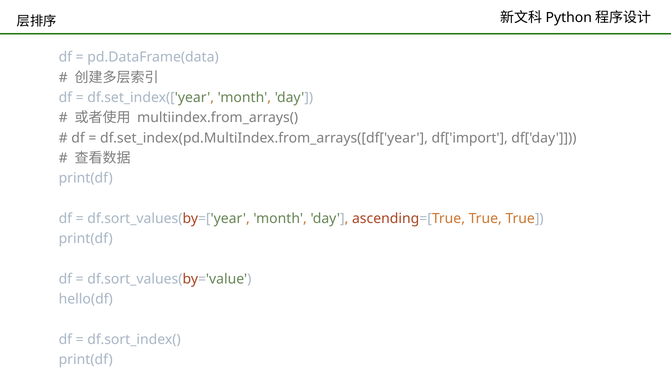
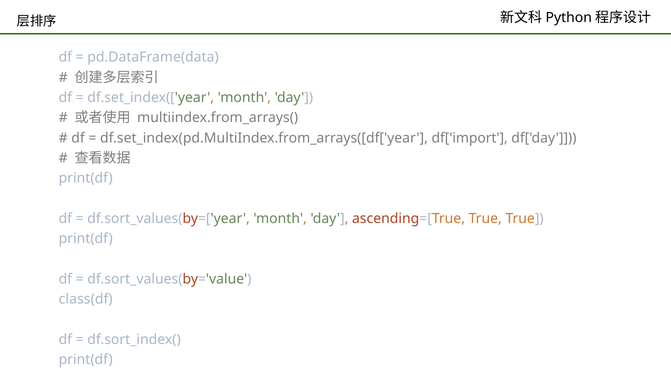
hello(df: hello(df -> class(df (86, 299)
